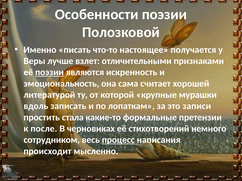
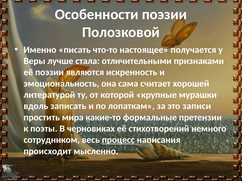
взлет: взлет -> стала (88, 61)
поэзии underline: present -> none (49, 72)
стала: стала -> мира (73, 118)
после: после -> поэты (44, 129)
